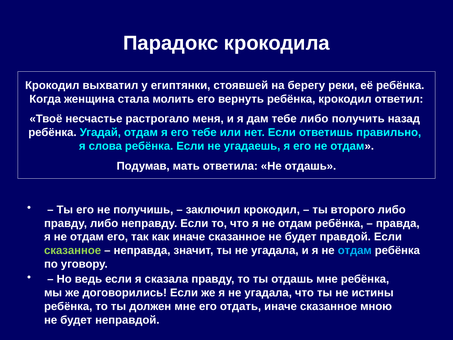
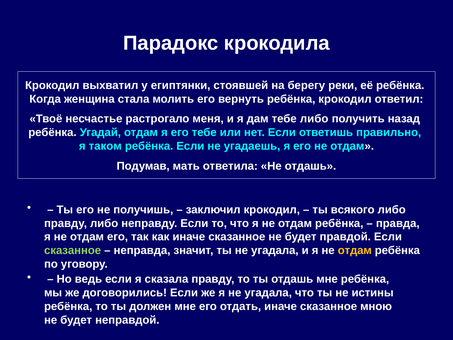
слова: слова -> таком (105, 146)
второго: второго -> всякого (353, 210)
отдам colour: light blue -> yellow (355, 250)
